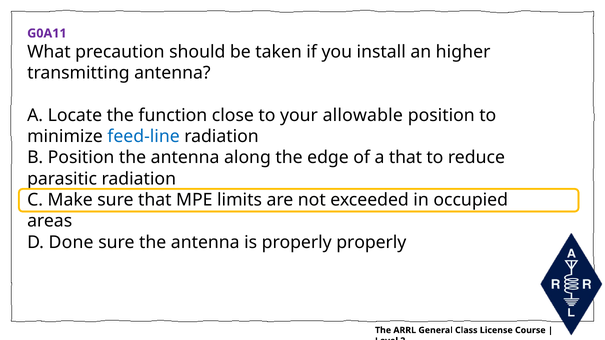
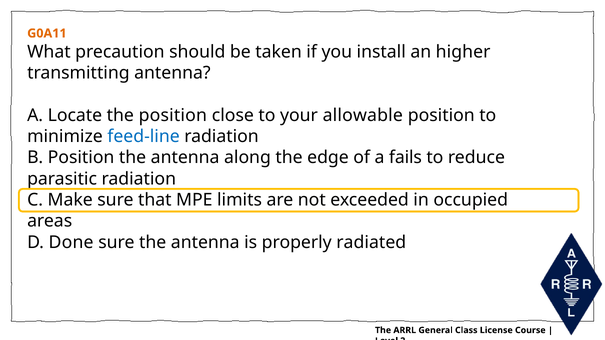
G0A11 colour: purple -> orange (47, 33)
the function: function -> position (173, 115)
a that: that -> fails (405, 158)
properly properly: properly -> radiated (371, 243)
